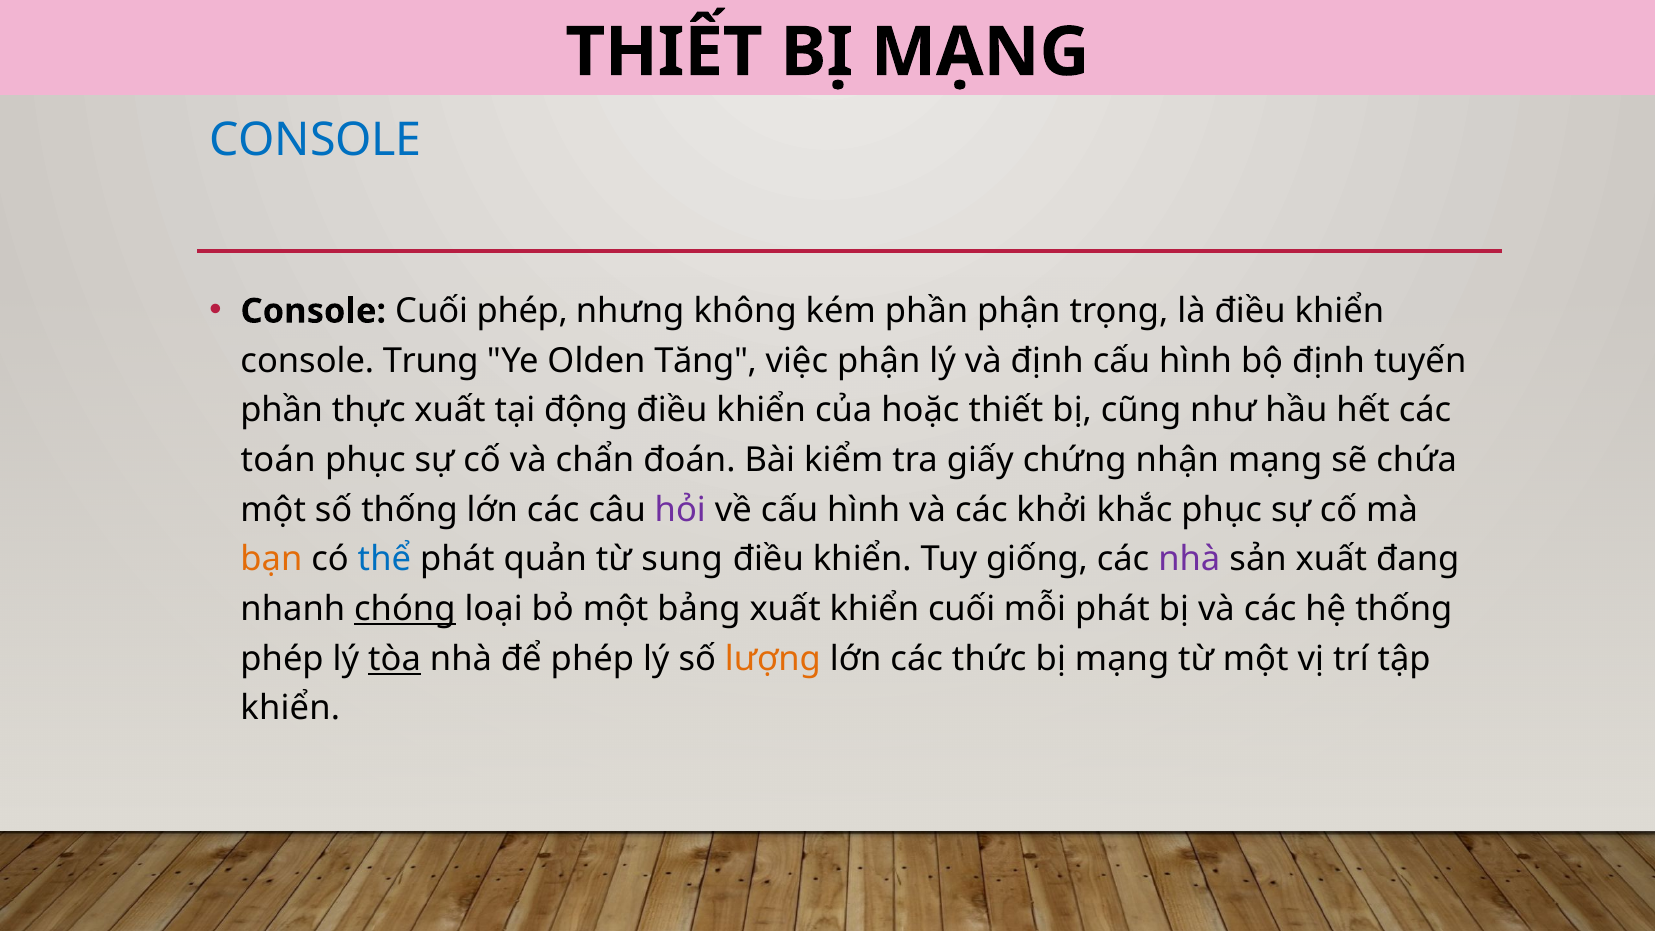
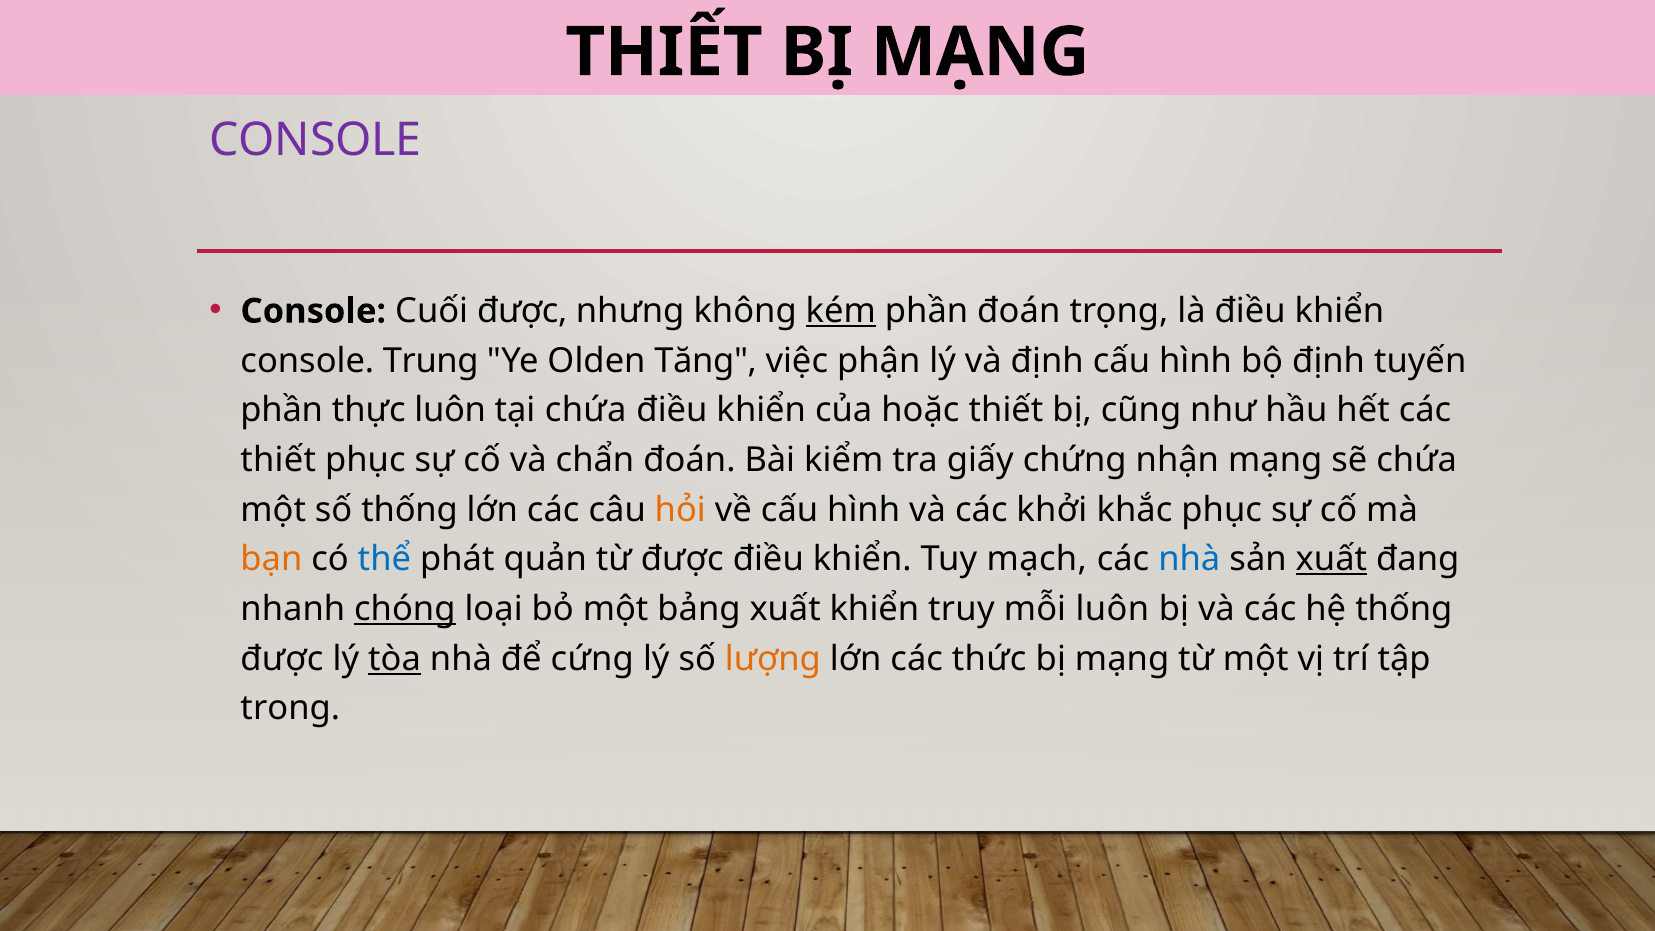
CONSOLE colour: blue -> purple (316, 140)
Cuối phép: phép -> được (522, 311)
kém underline: none -> present (841, 311)
phần phận: phận -> đoán (1019, 311)
thực xuất: xuất -> luôn (450, 410)
tại động: động -> chứa (586, 410)
toán: toán -> thiết (278, 460)
hỏi colour: purple -> orange (680, 510)
từ sung: sung -> được (682, 559)
giống: giống -> mạch (1037, 559)
nhà colour: purple -> blue (1189, 559)
xuất underline: none -> present (1331, 559)
khiển cuối: cuối -> truy (961, 609)
mỗi phát: phát -> luôn (1112, 609)
phép: phép -> được (282, 659)
để phép: phép -> cứng (592, 659)
khiển: khiển -> trong (290, 708)
